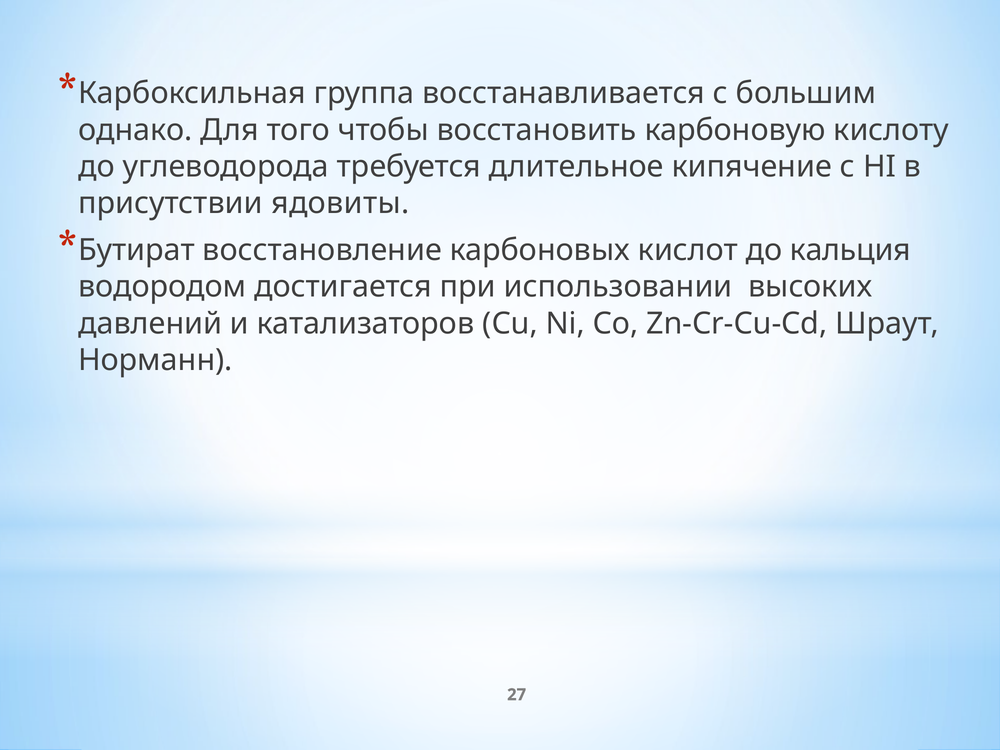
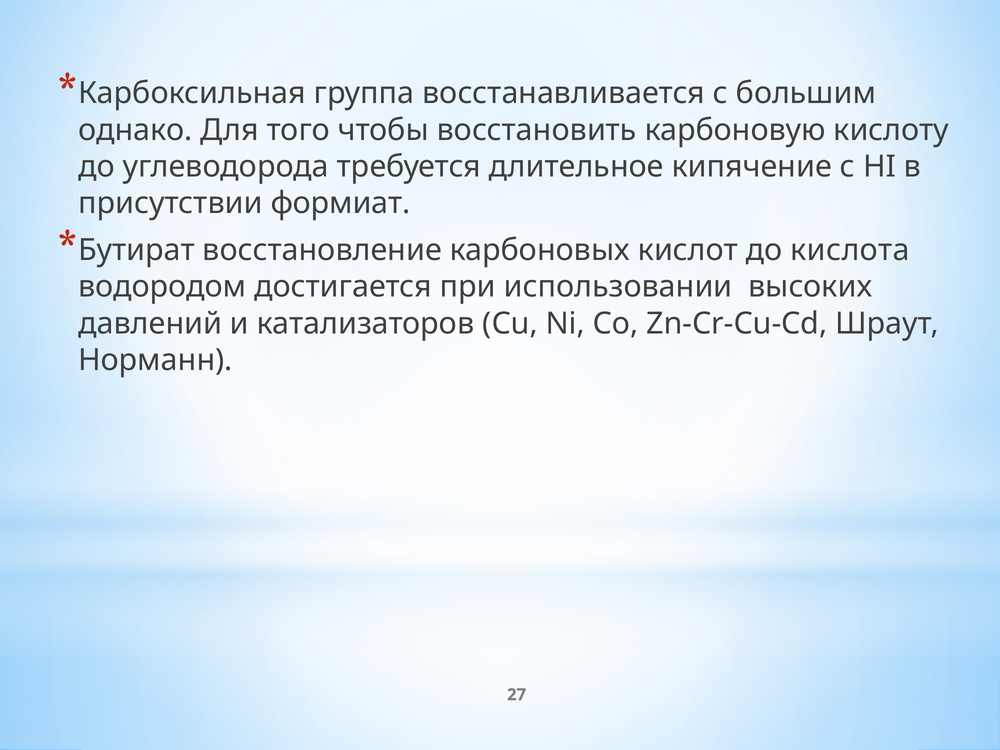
ядовиты: ядовиты -> формиат (340, 203)
кальция: кальция -> кислота (850, 250)
